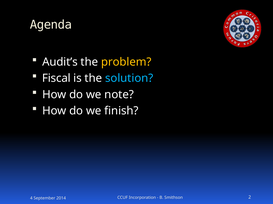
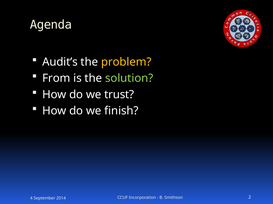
Fiscal: Fiscal -> From (56, 79)
solution colour: light blue -> light green (129, 79)
note: note -> trust (119, 95)
